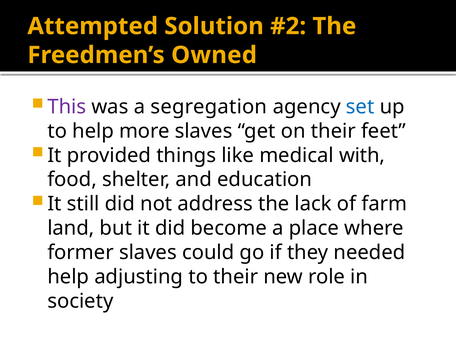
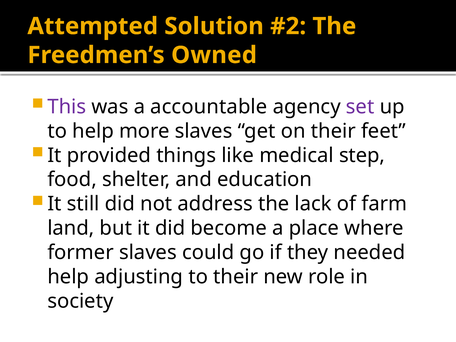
segregation: segregation -> accountable (209, 107)
set colour: blue -> purple (360, 107)
with: with -> step (362, 155)
